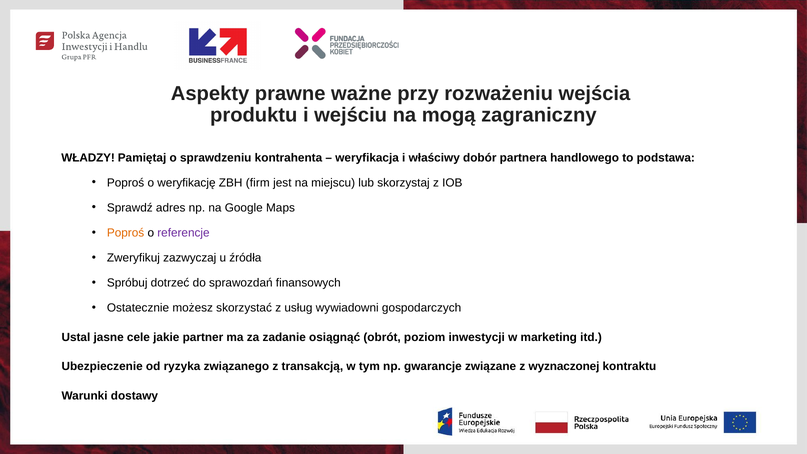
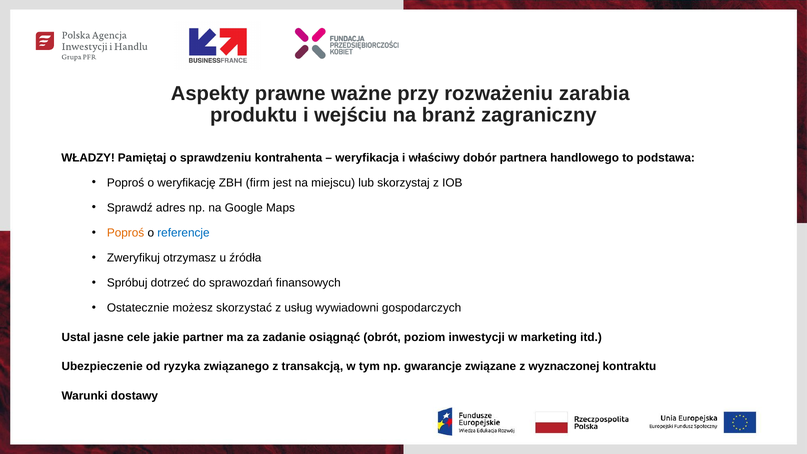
wejścia: wejścia -> zarabia (594, 94)
mogą: mogą -> branż (449, 115)
referencje colour: purple -> blue (183, 233)
zazwyczaj: zazwyczaj -> otrzymasz (190, 258)
